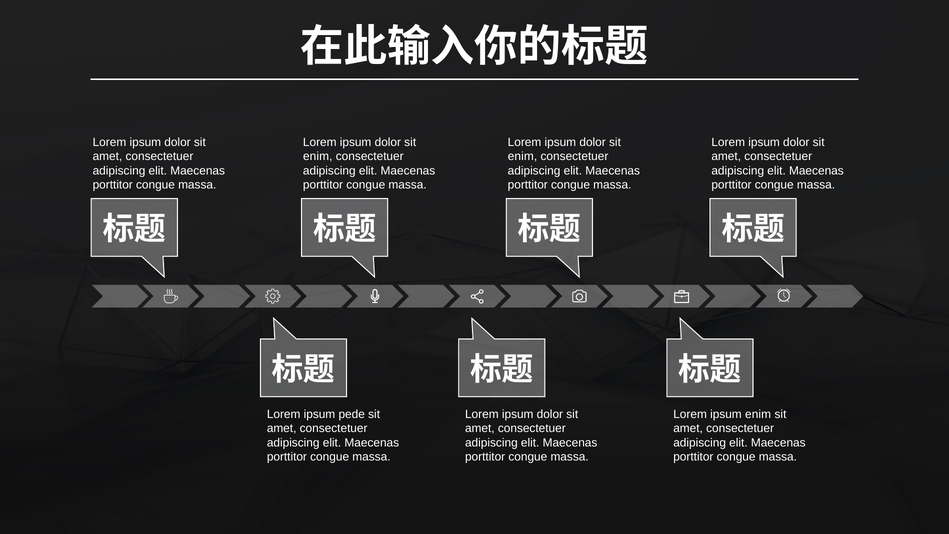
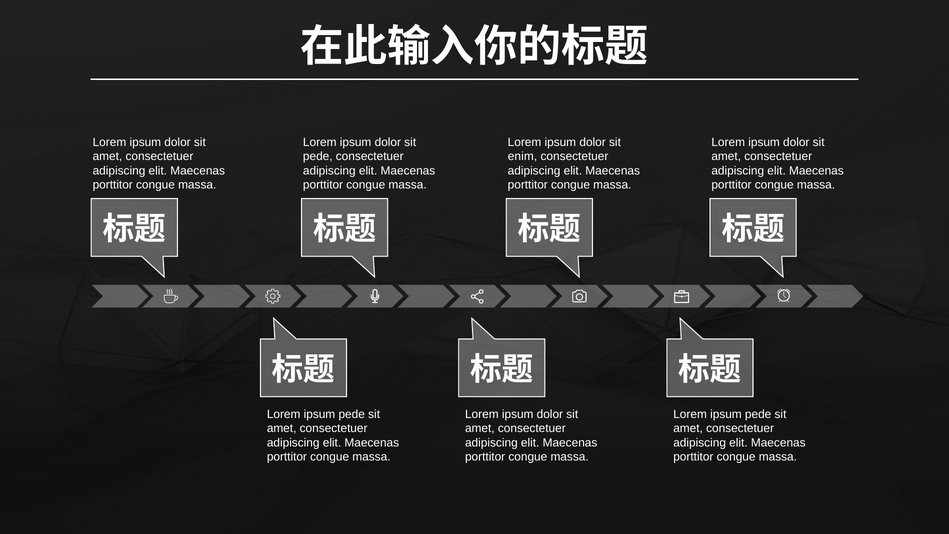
enim: enim -> pede (318, 156)
enim: enim -> pede (758, 414)
